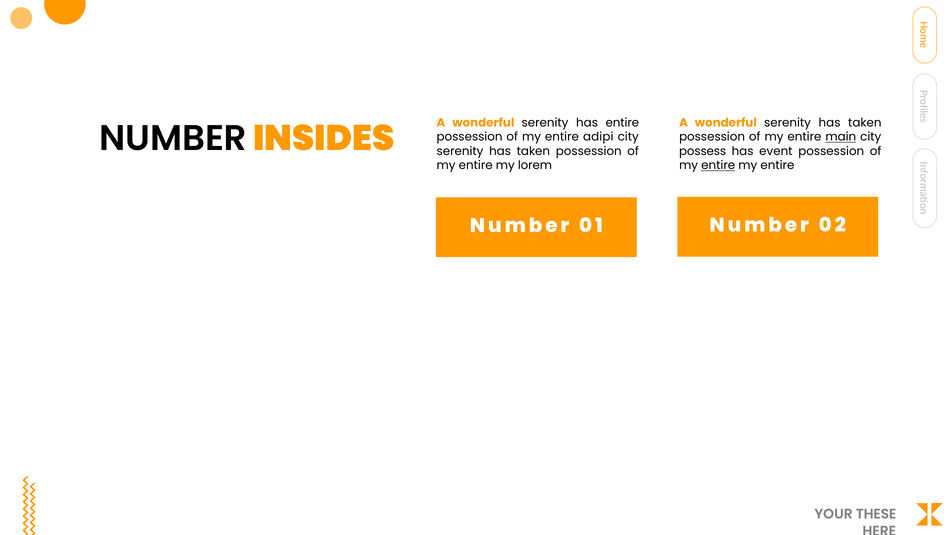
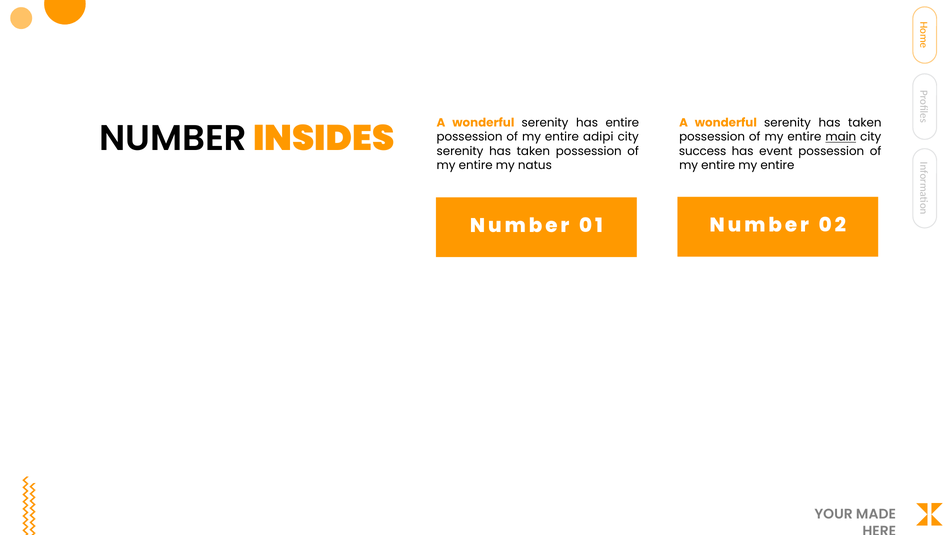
possess: possess -> success (703, 151)
lorem: lorem -> natus (535, 166)
entire underline: present -> none (718, 166)
THESE: THESE -> MADE (876, 514)
